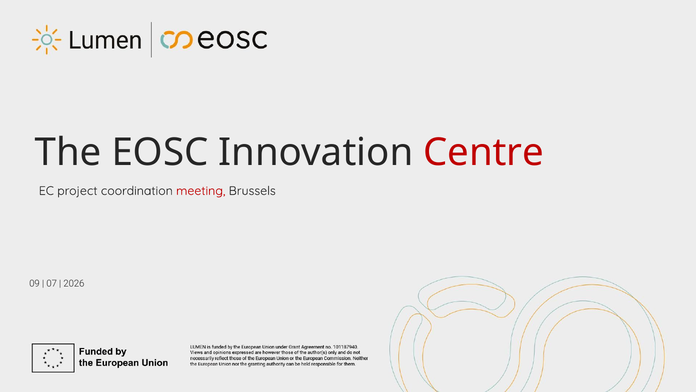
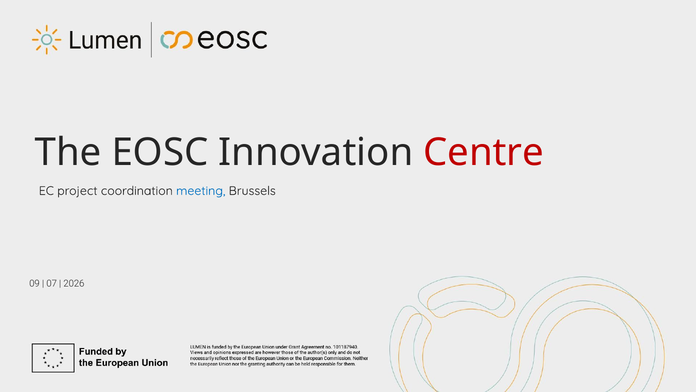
meeting colour: red -> blue (201, 191)
